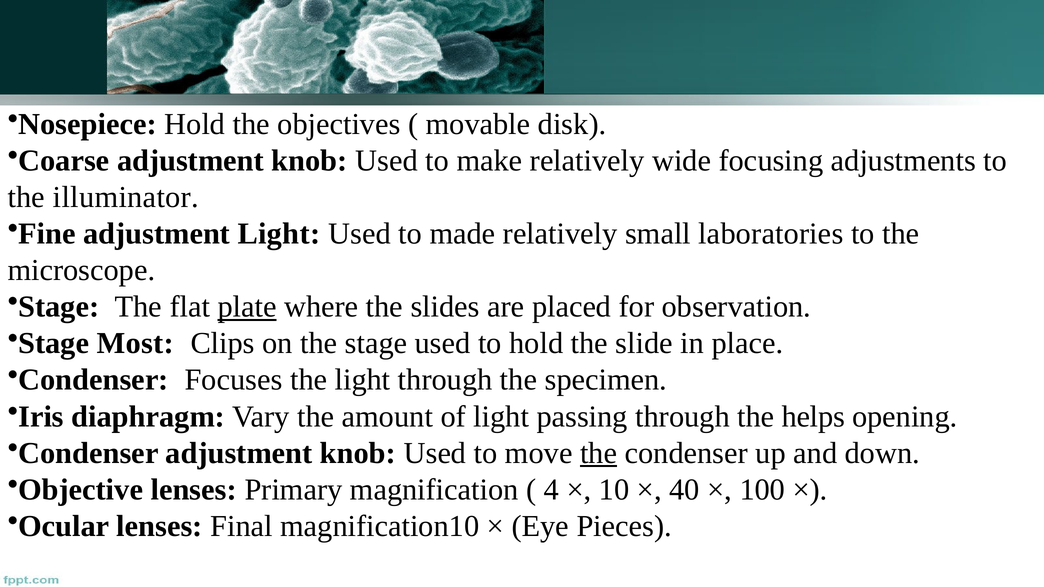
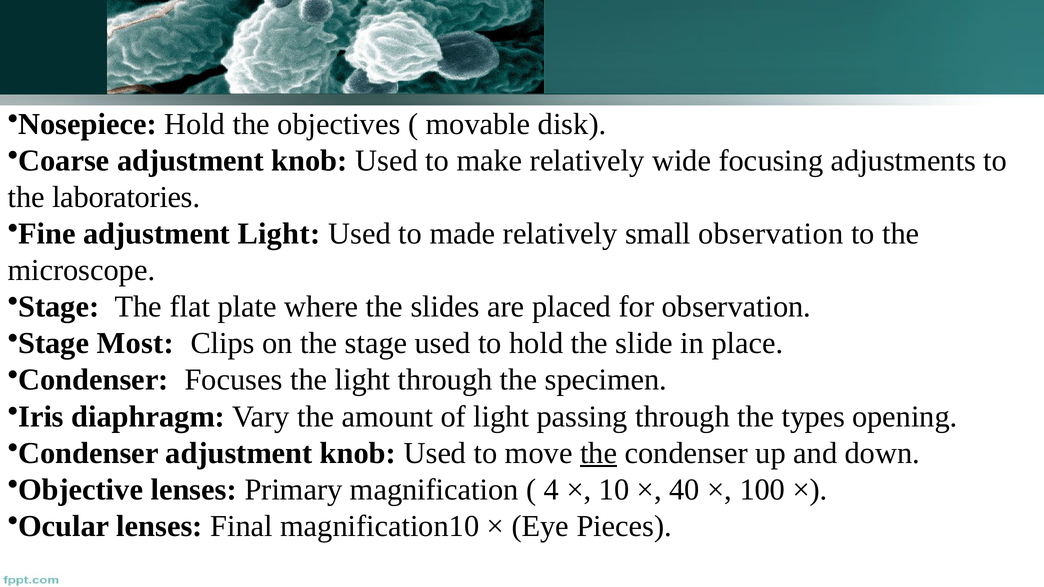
illuminator: illuminator -> laboratories (126, 197)
small laboratories: laboratories -> observation (771, 234)
plate underline: present -> none (247, 307)
helps: helps -> types (813, 417)
